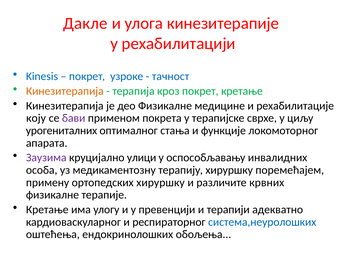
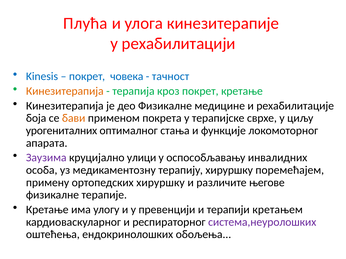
Дакле: Дакле -> Плућа (85, 23)
узроке: узроке -> човека (127, 77)
коју: коју -> боја (36, 118)
бави colour: purple -> orange (74, 118)
крвних: крвних -> његове (267, 183)
адекватно: адекватно -> кретањем (278, 210)
система,неуролошких colour: blue -> purple (262, 222)
